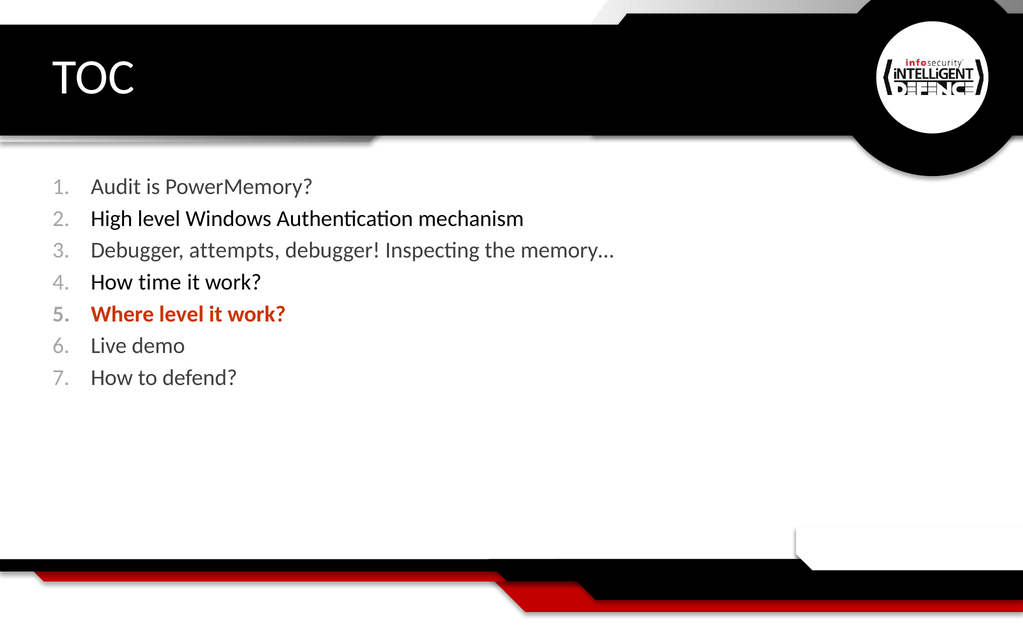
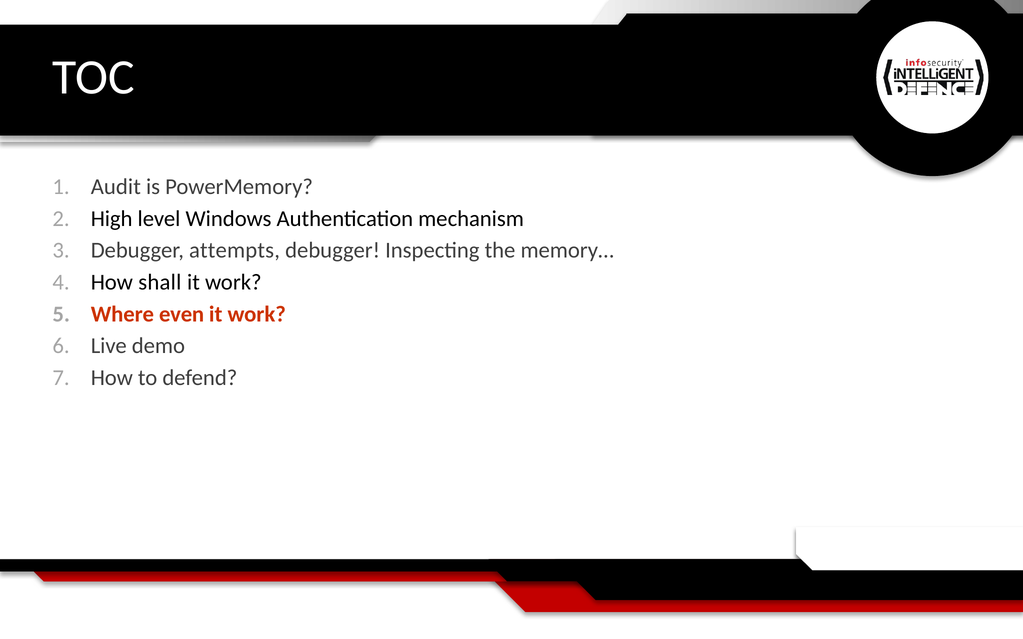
time: time -> shall (160, 282)
Where level: level -> even (182, 314)
